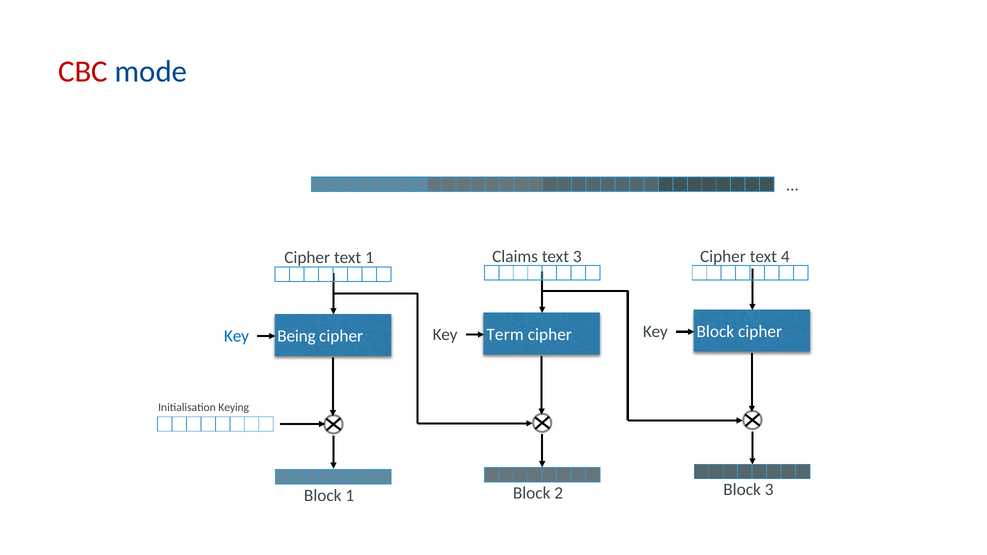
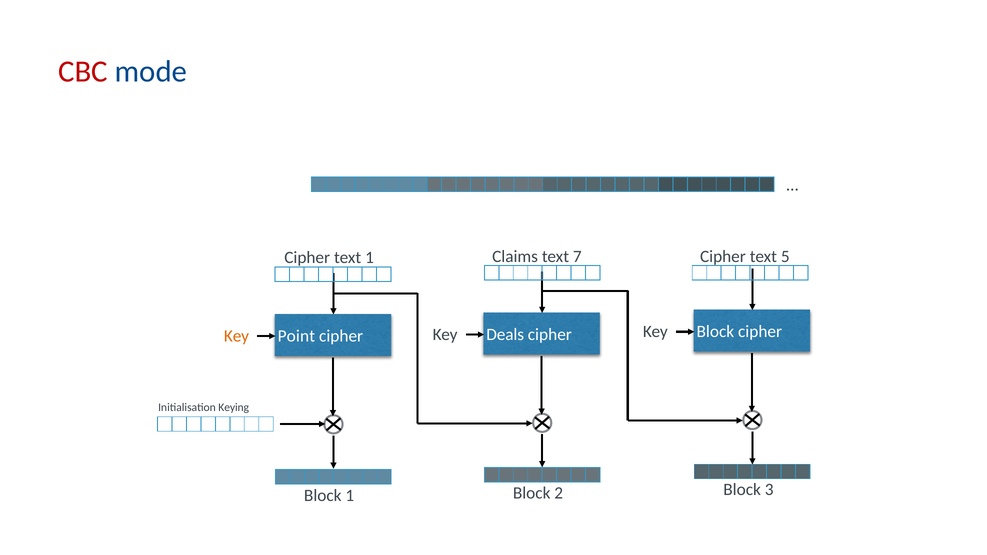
text 3: 3 -> 7 (577, 257)
4: 4 -> 5 (785, 257)
Term: Term -> Deals (505, 335)
Key colour: blue -> orange (236, 336)
Being: Being -> Point (296, 336)
